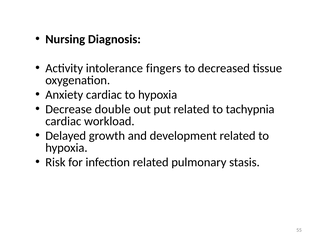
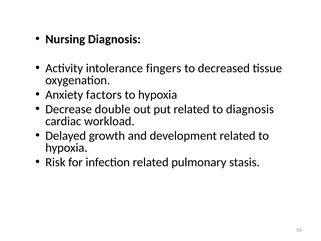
Anxiety cardiac: cardiac -> factors (104, 95)
to tachypnia: tachypnia -> diagnosis (250, 109)
